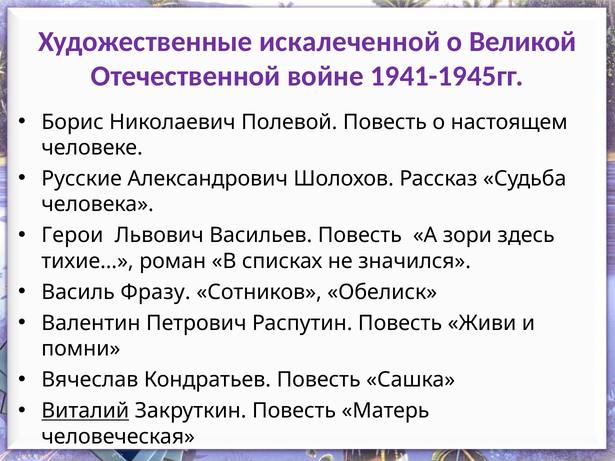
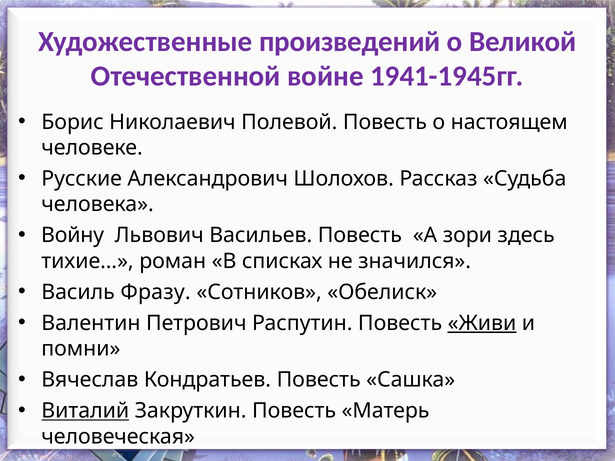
искалеченной: искалеченной -> произведений (350, 42)
Герои: Герои -> Войну (73, 235)
Живи underline: none -> present (482, 323)
